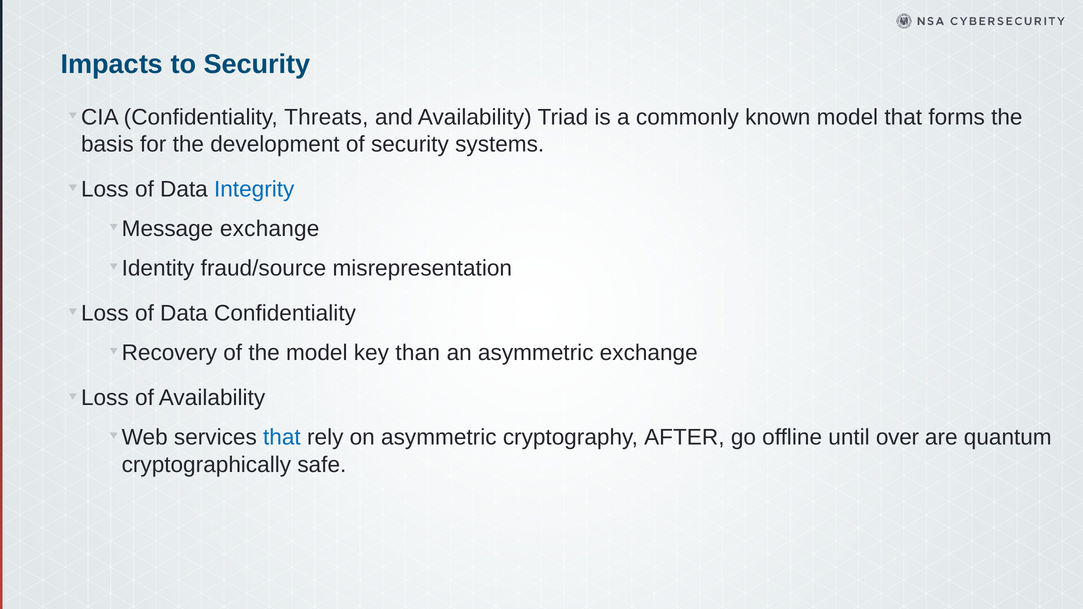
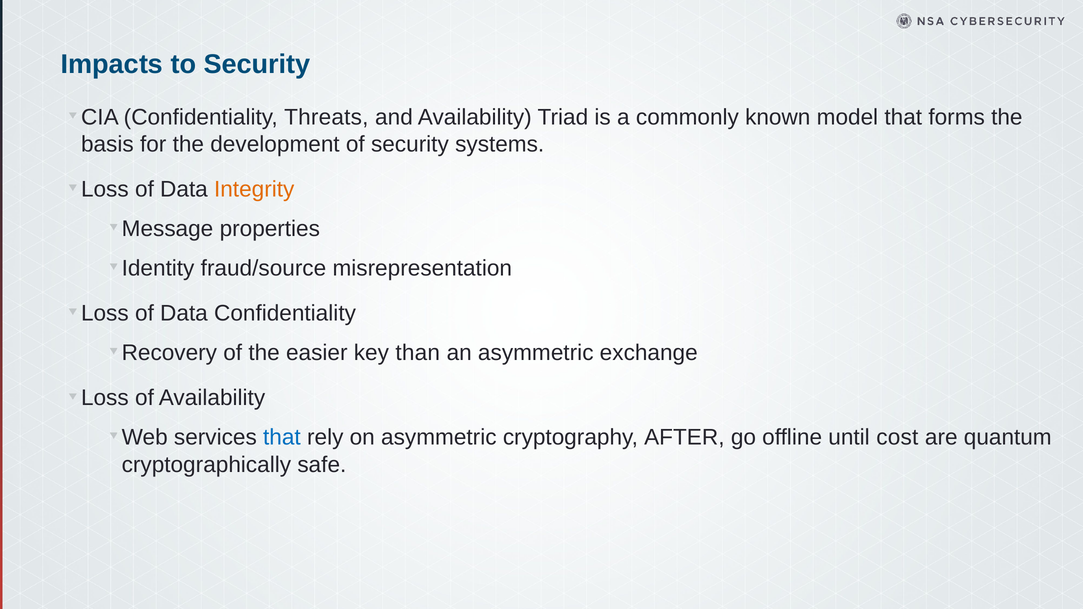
Integrity colour: blue -> orange (254, 189)
Message exchange: exchange -> properties (270, 229)
the model: model -> easier (317, 353)
over: over -> cost (897, 438)
